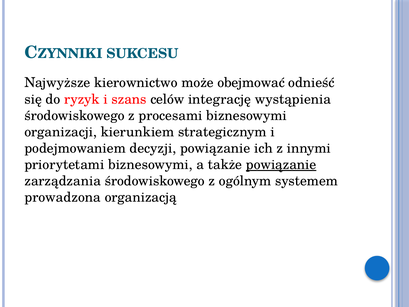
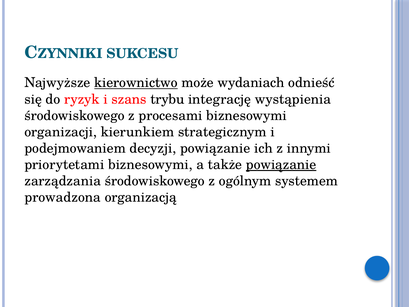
kierownictwo underline: none -> present (136, 83)
obejmować: obejmować -> wydaniach (251, 83)
celów: celów -> trybu (167, 99)
